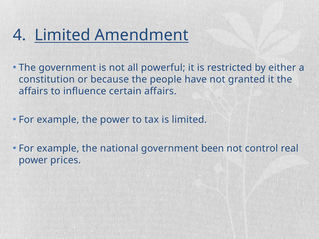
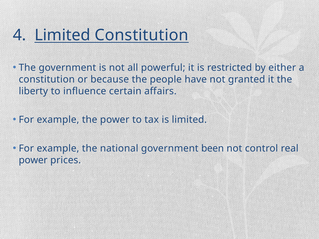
Limited Amendment: Amendment -> Constitution (142, 35)
affairs: affairs -> liberty (33, 91)
